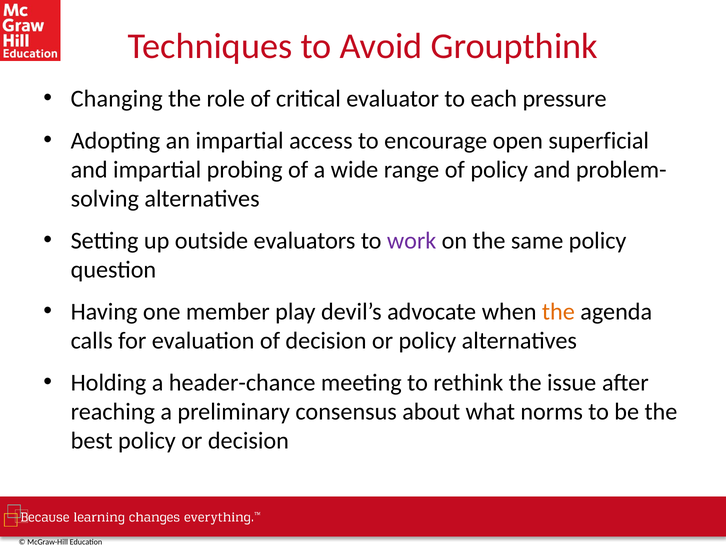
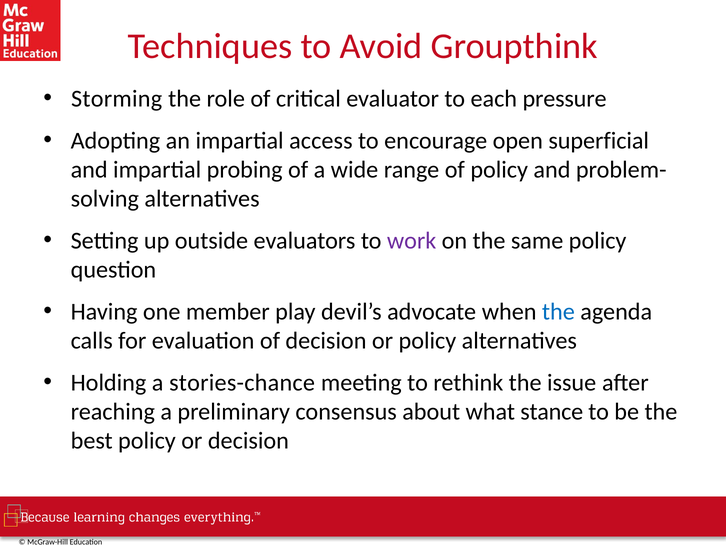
Changing: Changing -> Storming (117, 98)
the colour: orange -> blue (558, 311)
header-chance: header-chance -> stories-chance (242, 382)
norms: norms -> stance (552, 411)
